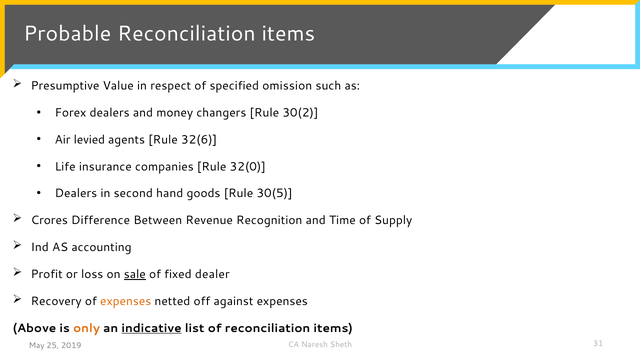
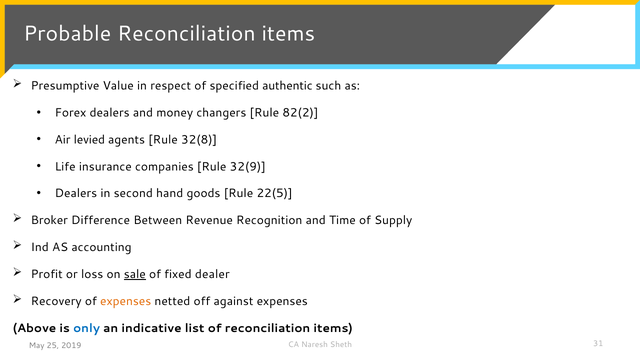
omission: omission -> authentic (287, 86)
30(2: 30(2 -> 82(2 (300, 113)
32(6: 32(6 -> 32(8 (199, 140)
32(0: 32(0 -> 32(9 (248, 167)
30(5: 30(5 -> 22(5 (274, 194)
Crores: Crores -> Broker (49, 220)
only colour: orange -> blue (87, 328)
indicative underline: present -> none (152, 328)
